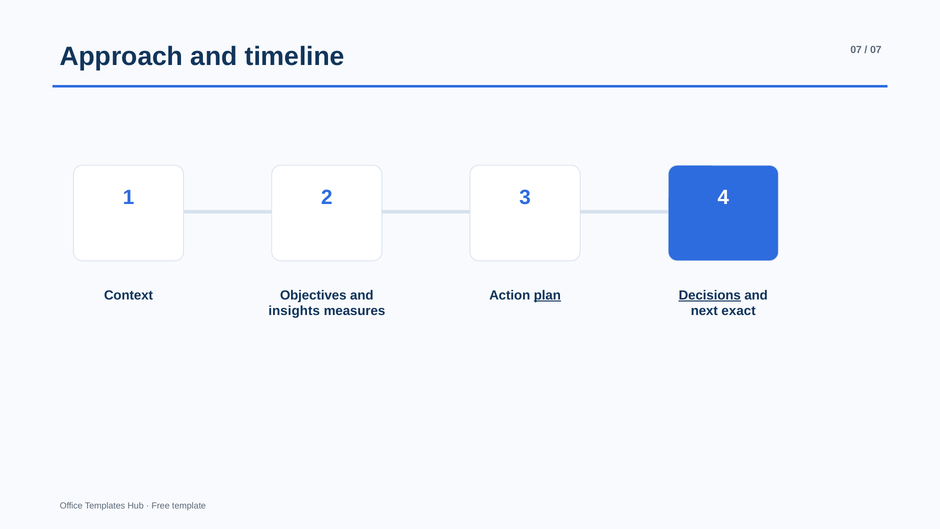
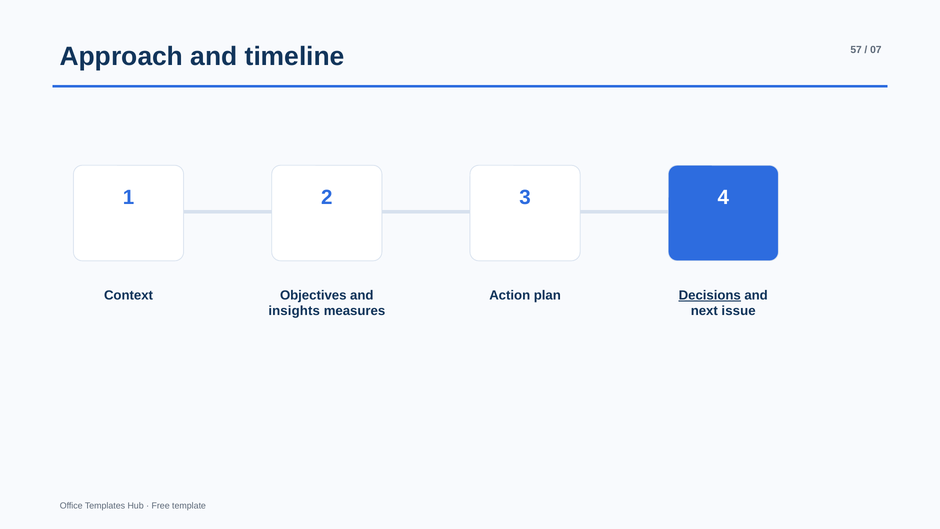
timeline 07: 07 -> 57 (856, 50)
plan underline: present -> none (547, 295)
exact: exact -> issue (739, 311)
